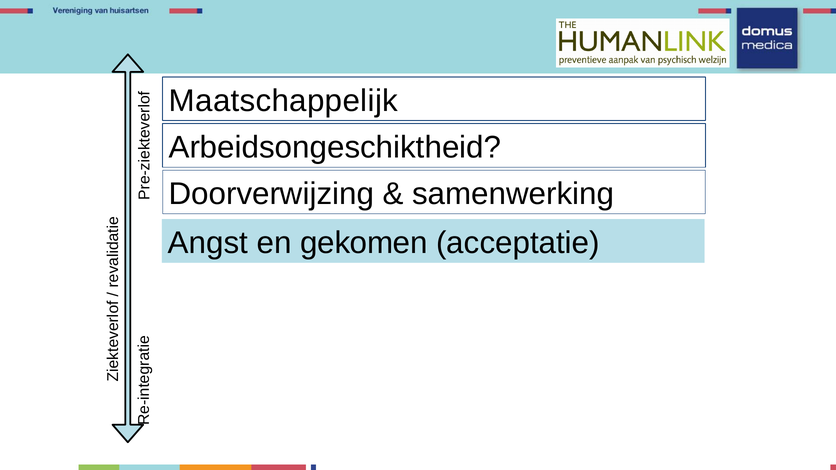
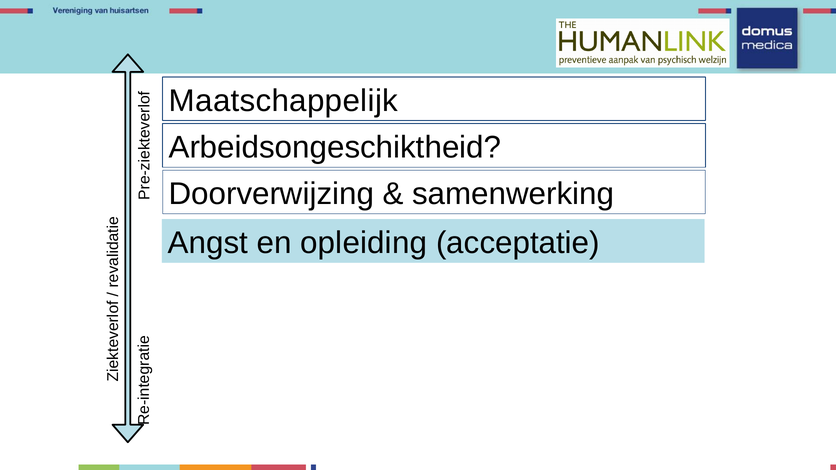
gekomen: gekomen -> opleiding (364, 243)
